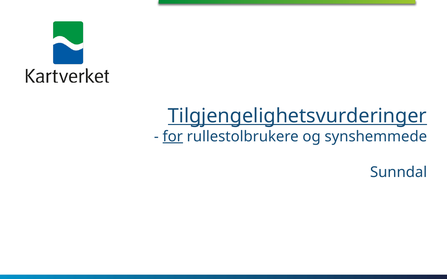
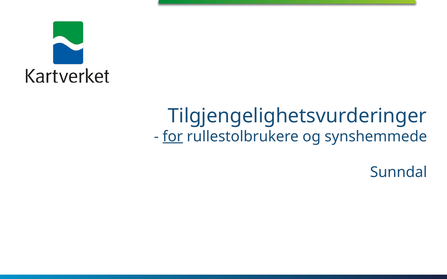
Tilgjengelighetsvurderinger underline: present -> none (297, 116)
